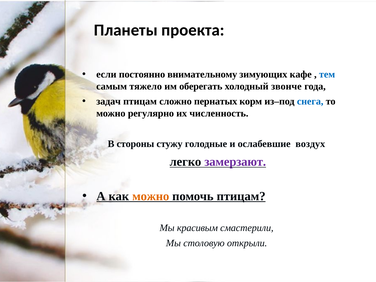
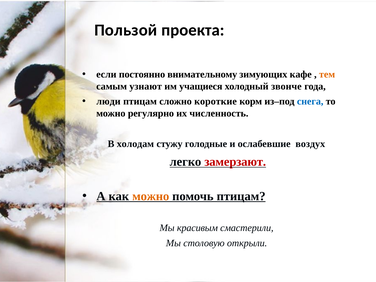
Планеты: Планеты -> Пользой (126, 30)
тем colour: blue -> orange (327, 74)
тяжело: тяжело -> узнают (146, 86)
оберегать: оберегать -> учащиеся (201, 86)
задач: задач -> люди (108, 101)
пернатых: пернатых -> короткие (216, 101)
стороны: стороны -> холодам (135, 144)
замерзают colour: purple -> red (235, 162)
